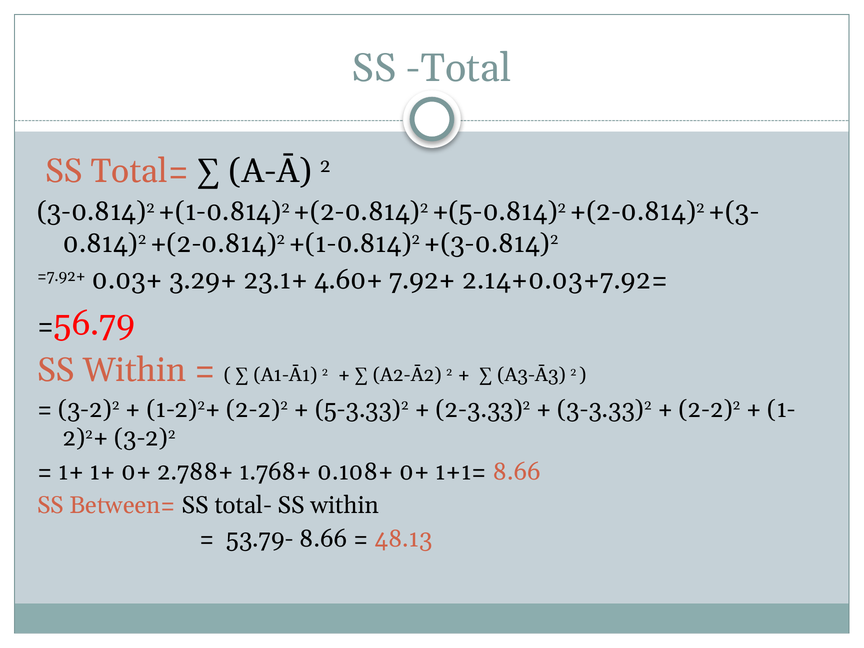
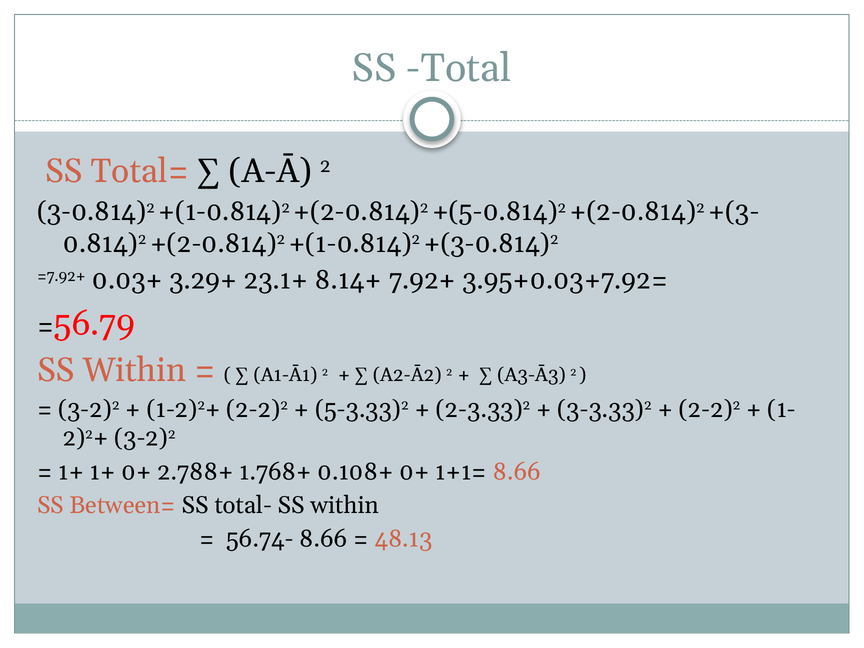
4.60+: 4.60+ -> 8.14+ (348, 280)
2.14+0.03+7.92=: 2.14+0.03+7.92= -> 3.95+0.03+7.92= (565, 280)
53.79-: 53.79- -> 56.74- (260, 539)
